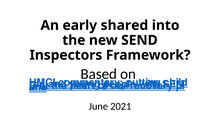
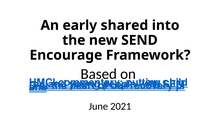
Inspectors: Inspectors -> Encourage (66, 55)
